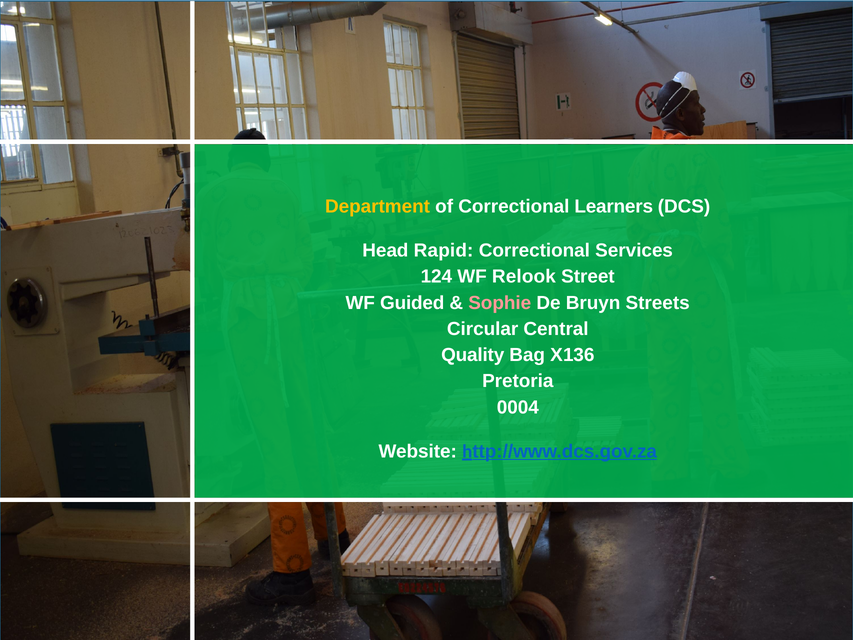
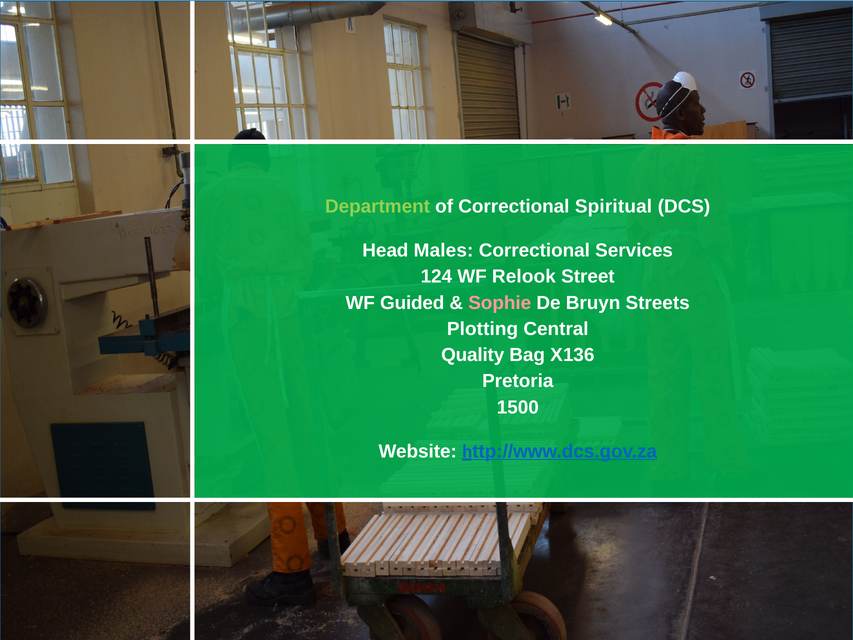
Department colour: yellow -> light green (378, 206)
Learners: Learners -> Spiritual (614, 206)
Rapid: Rapid -> Males (444, 250)
Circular: Circular -> Plotting (483, 329)
0004: 0004 -> 1500 (518, 407)
